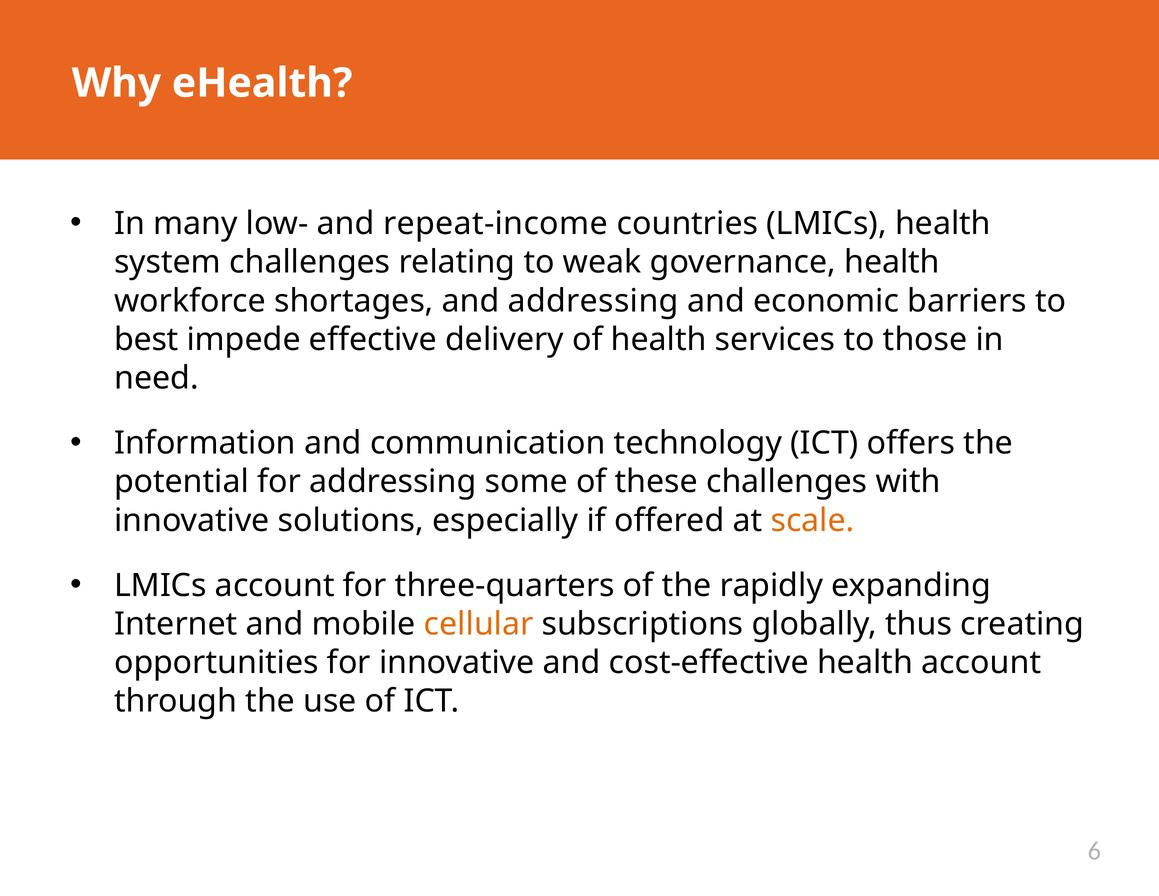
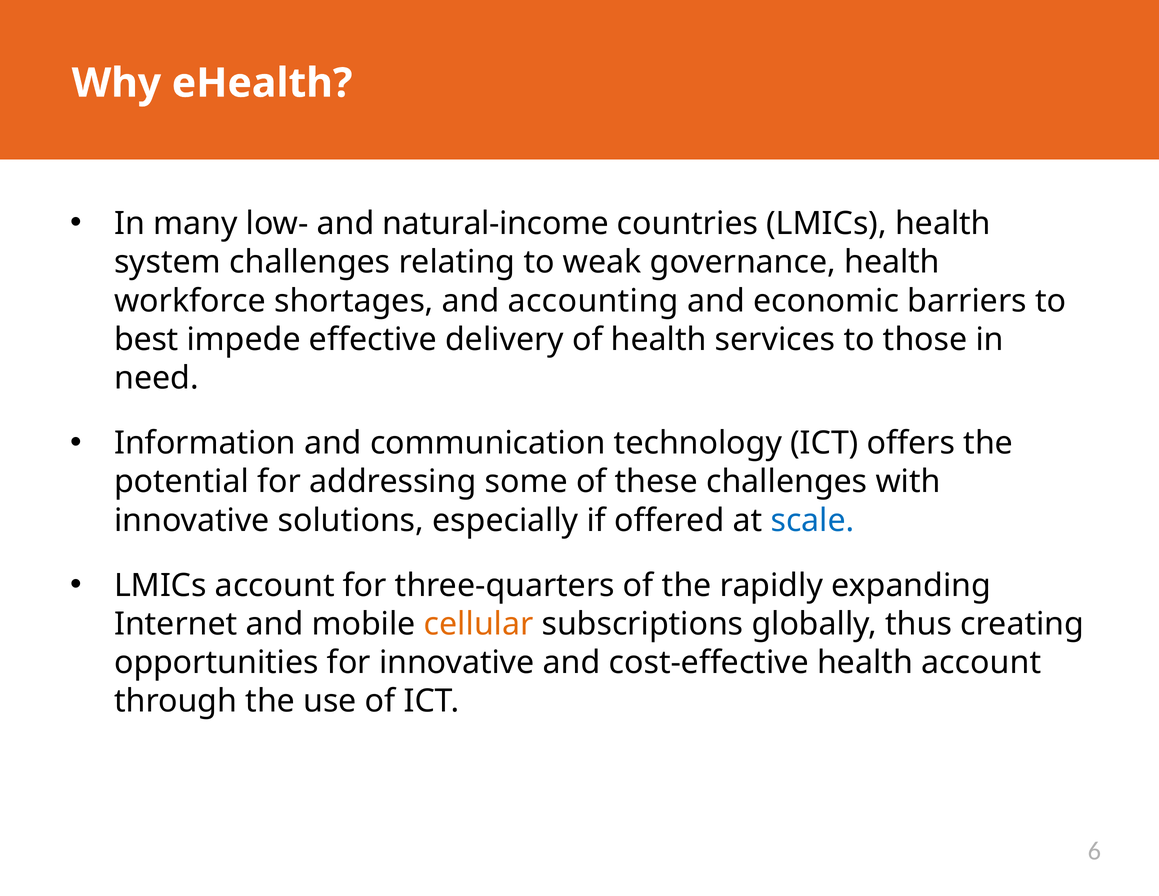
repeat-income: repeat-income -> natural-income (496, 223)
and addressing: addressing -> accounting (593, 301)
scale colour: orange -> blue (813, 520)
